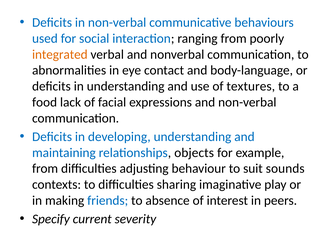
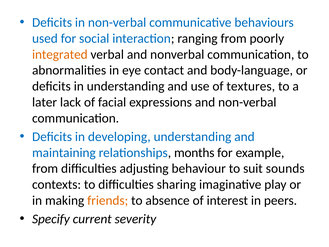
food: food -> later (45, 102)
objects: objects -> months (194, 153)
friends colour: blue -> orange (108, 200)
